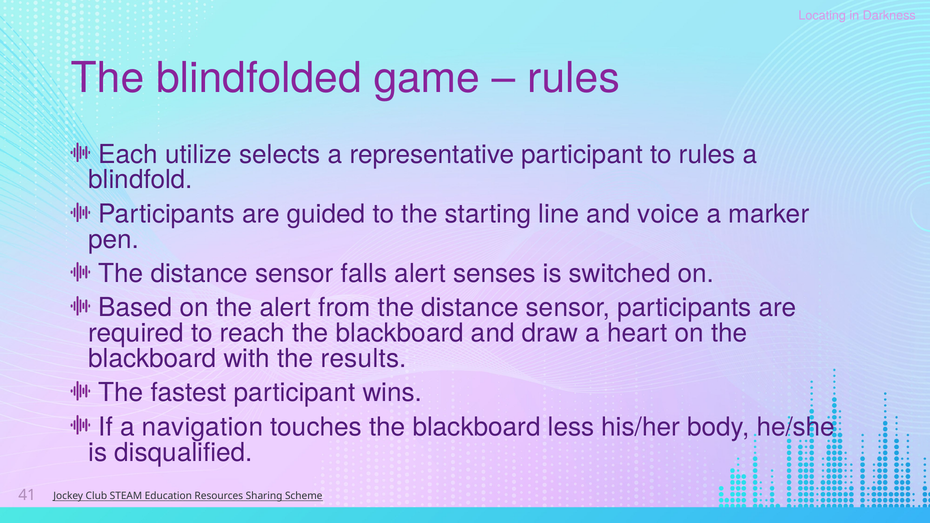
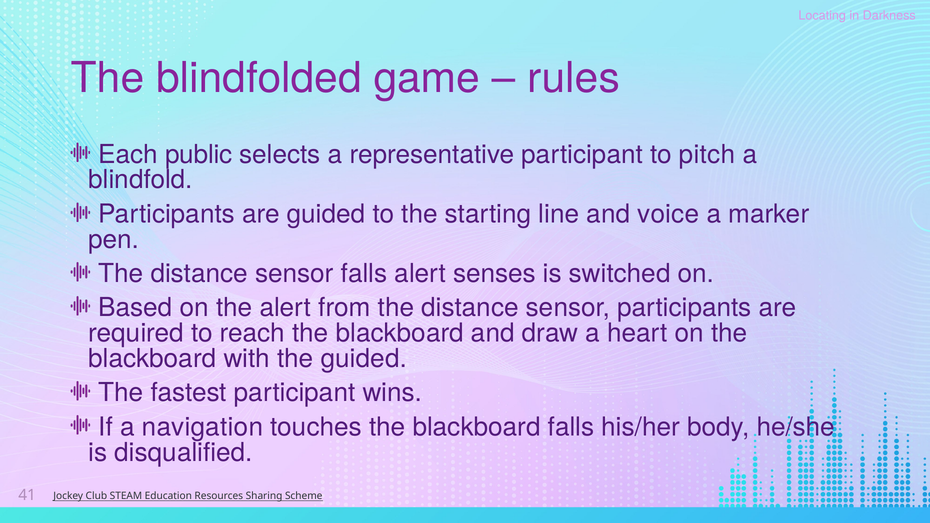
utilize: utilize -> public (199, 154)
to rules: rules -> pitch (707, 154)
the results: results -> guided (364, 359)
blackboard less: less -> falls (571, 427)
